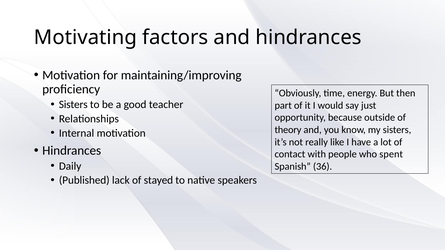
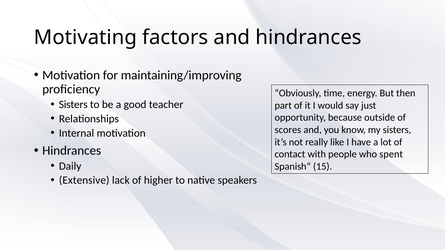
theory: theory -> scores (288, 130)
36: 36 -> 15 (323, 167)
Published: Published -> Extensive (84, 181)
stayed: stayed -> higher (158, 181)
